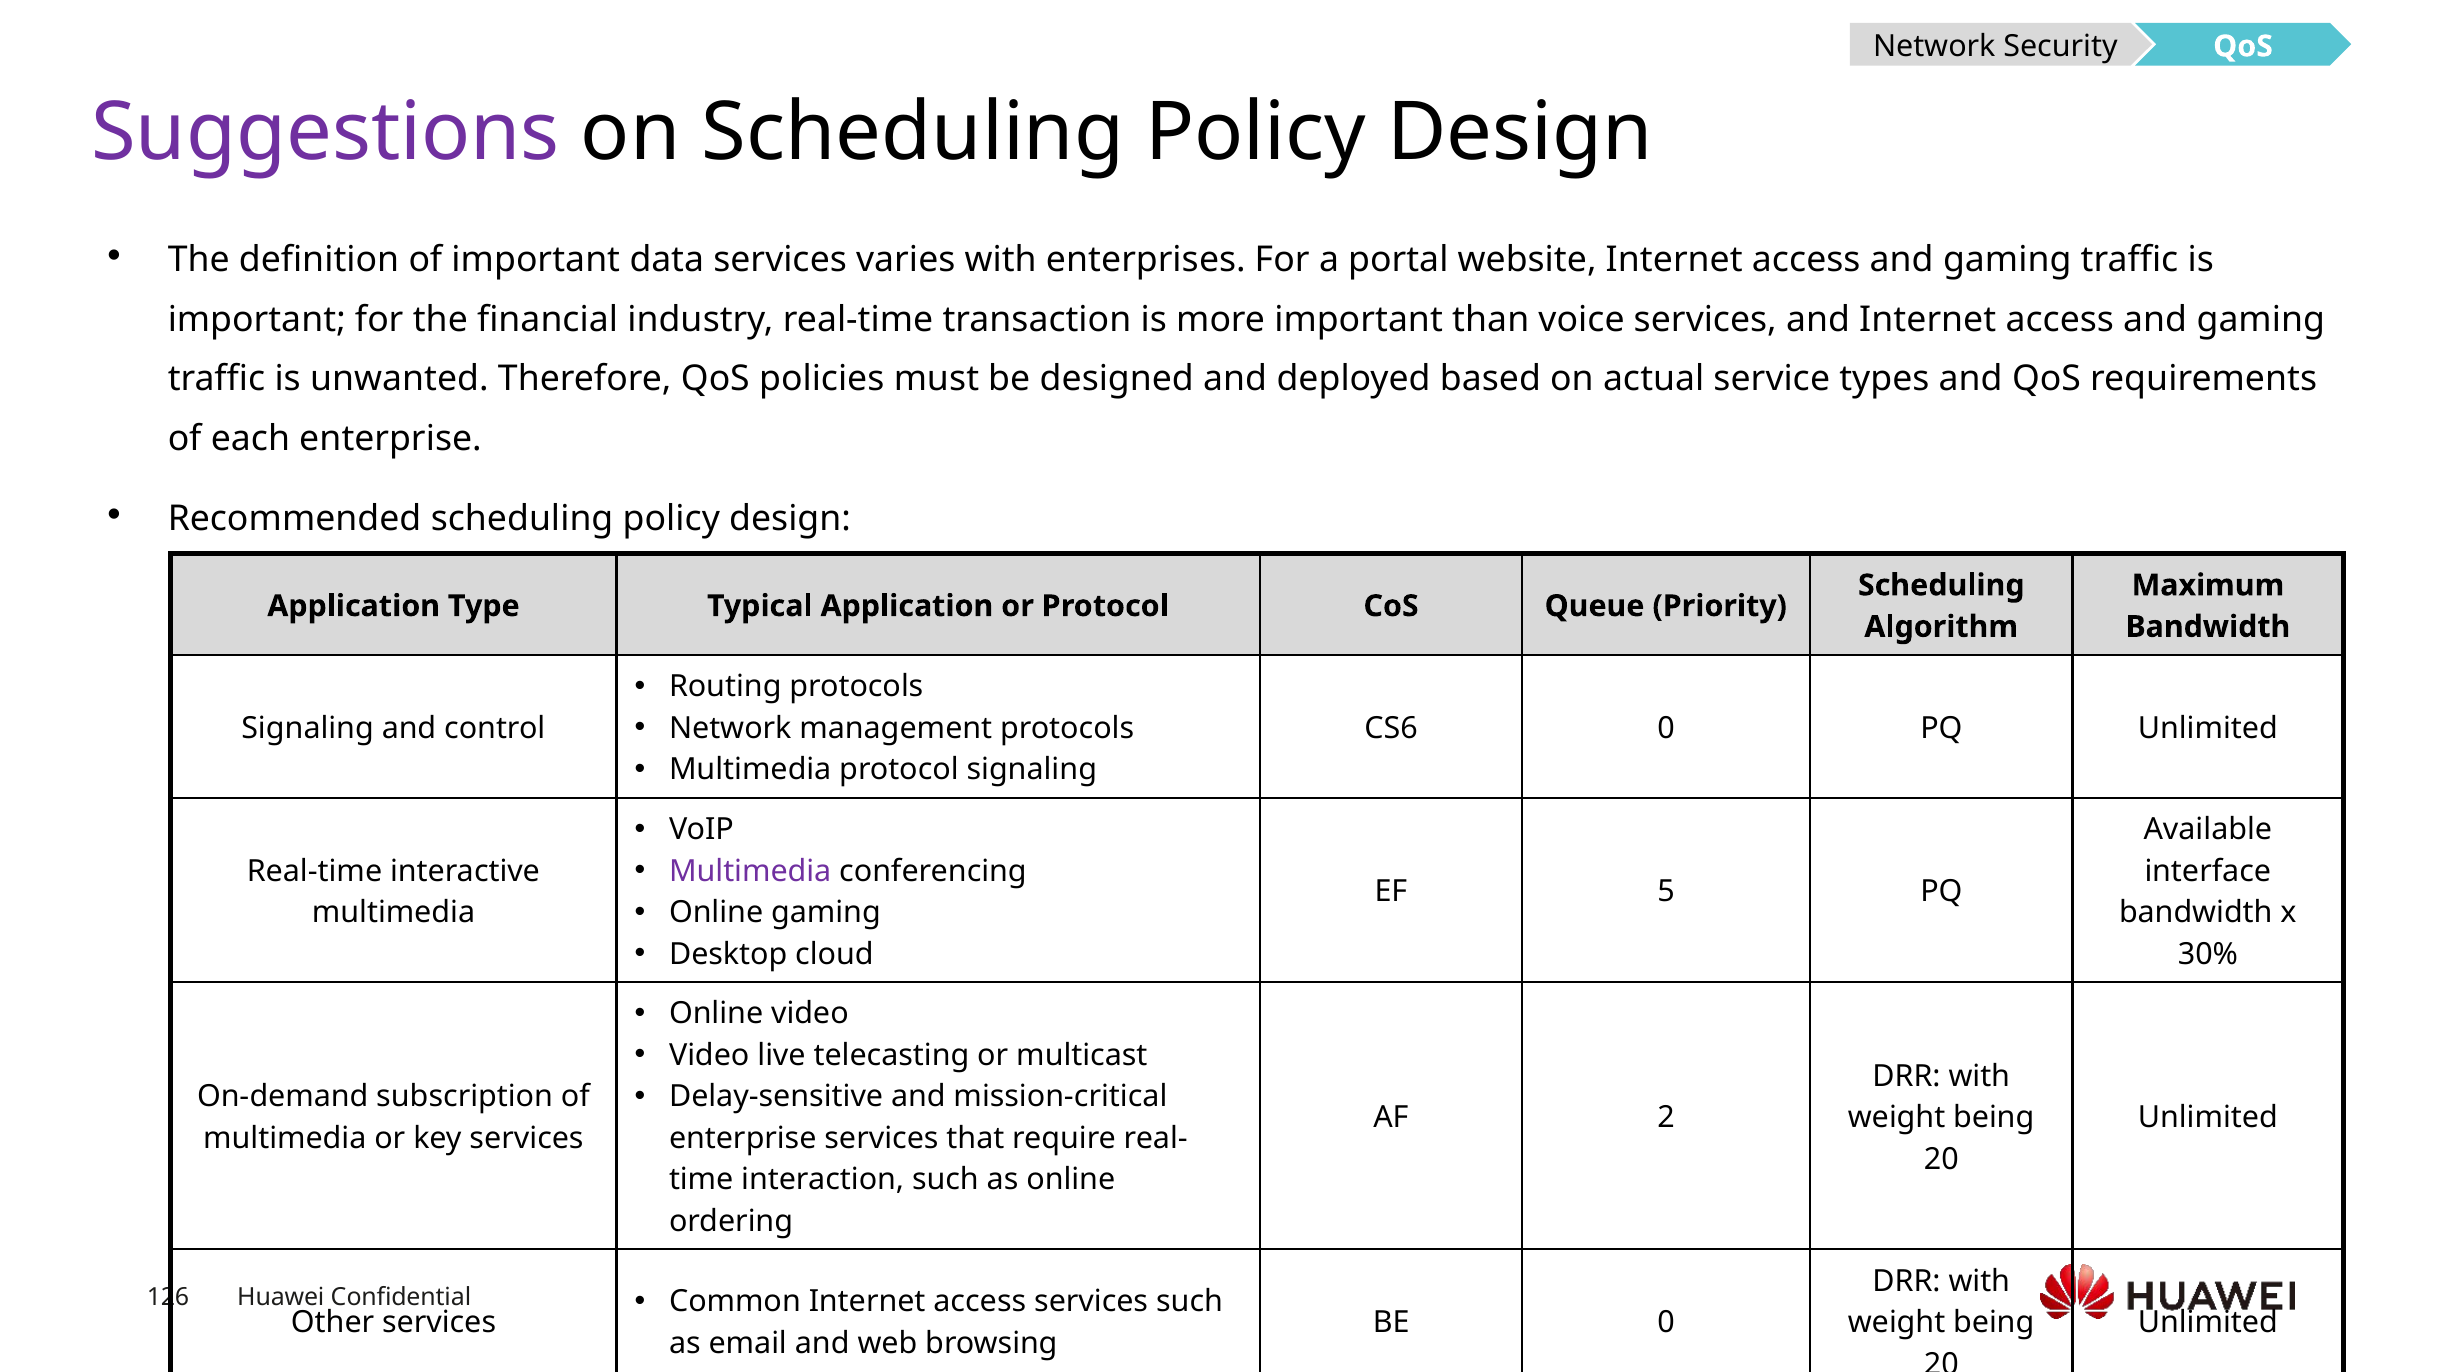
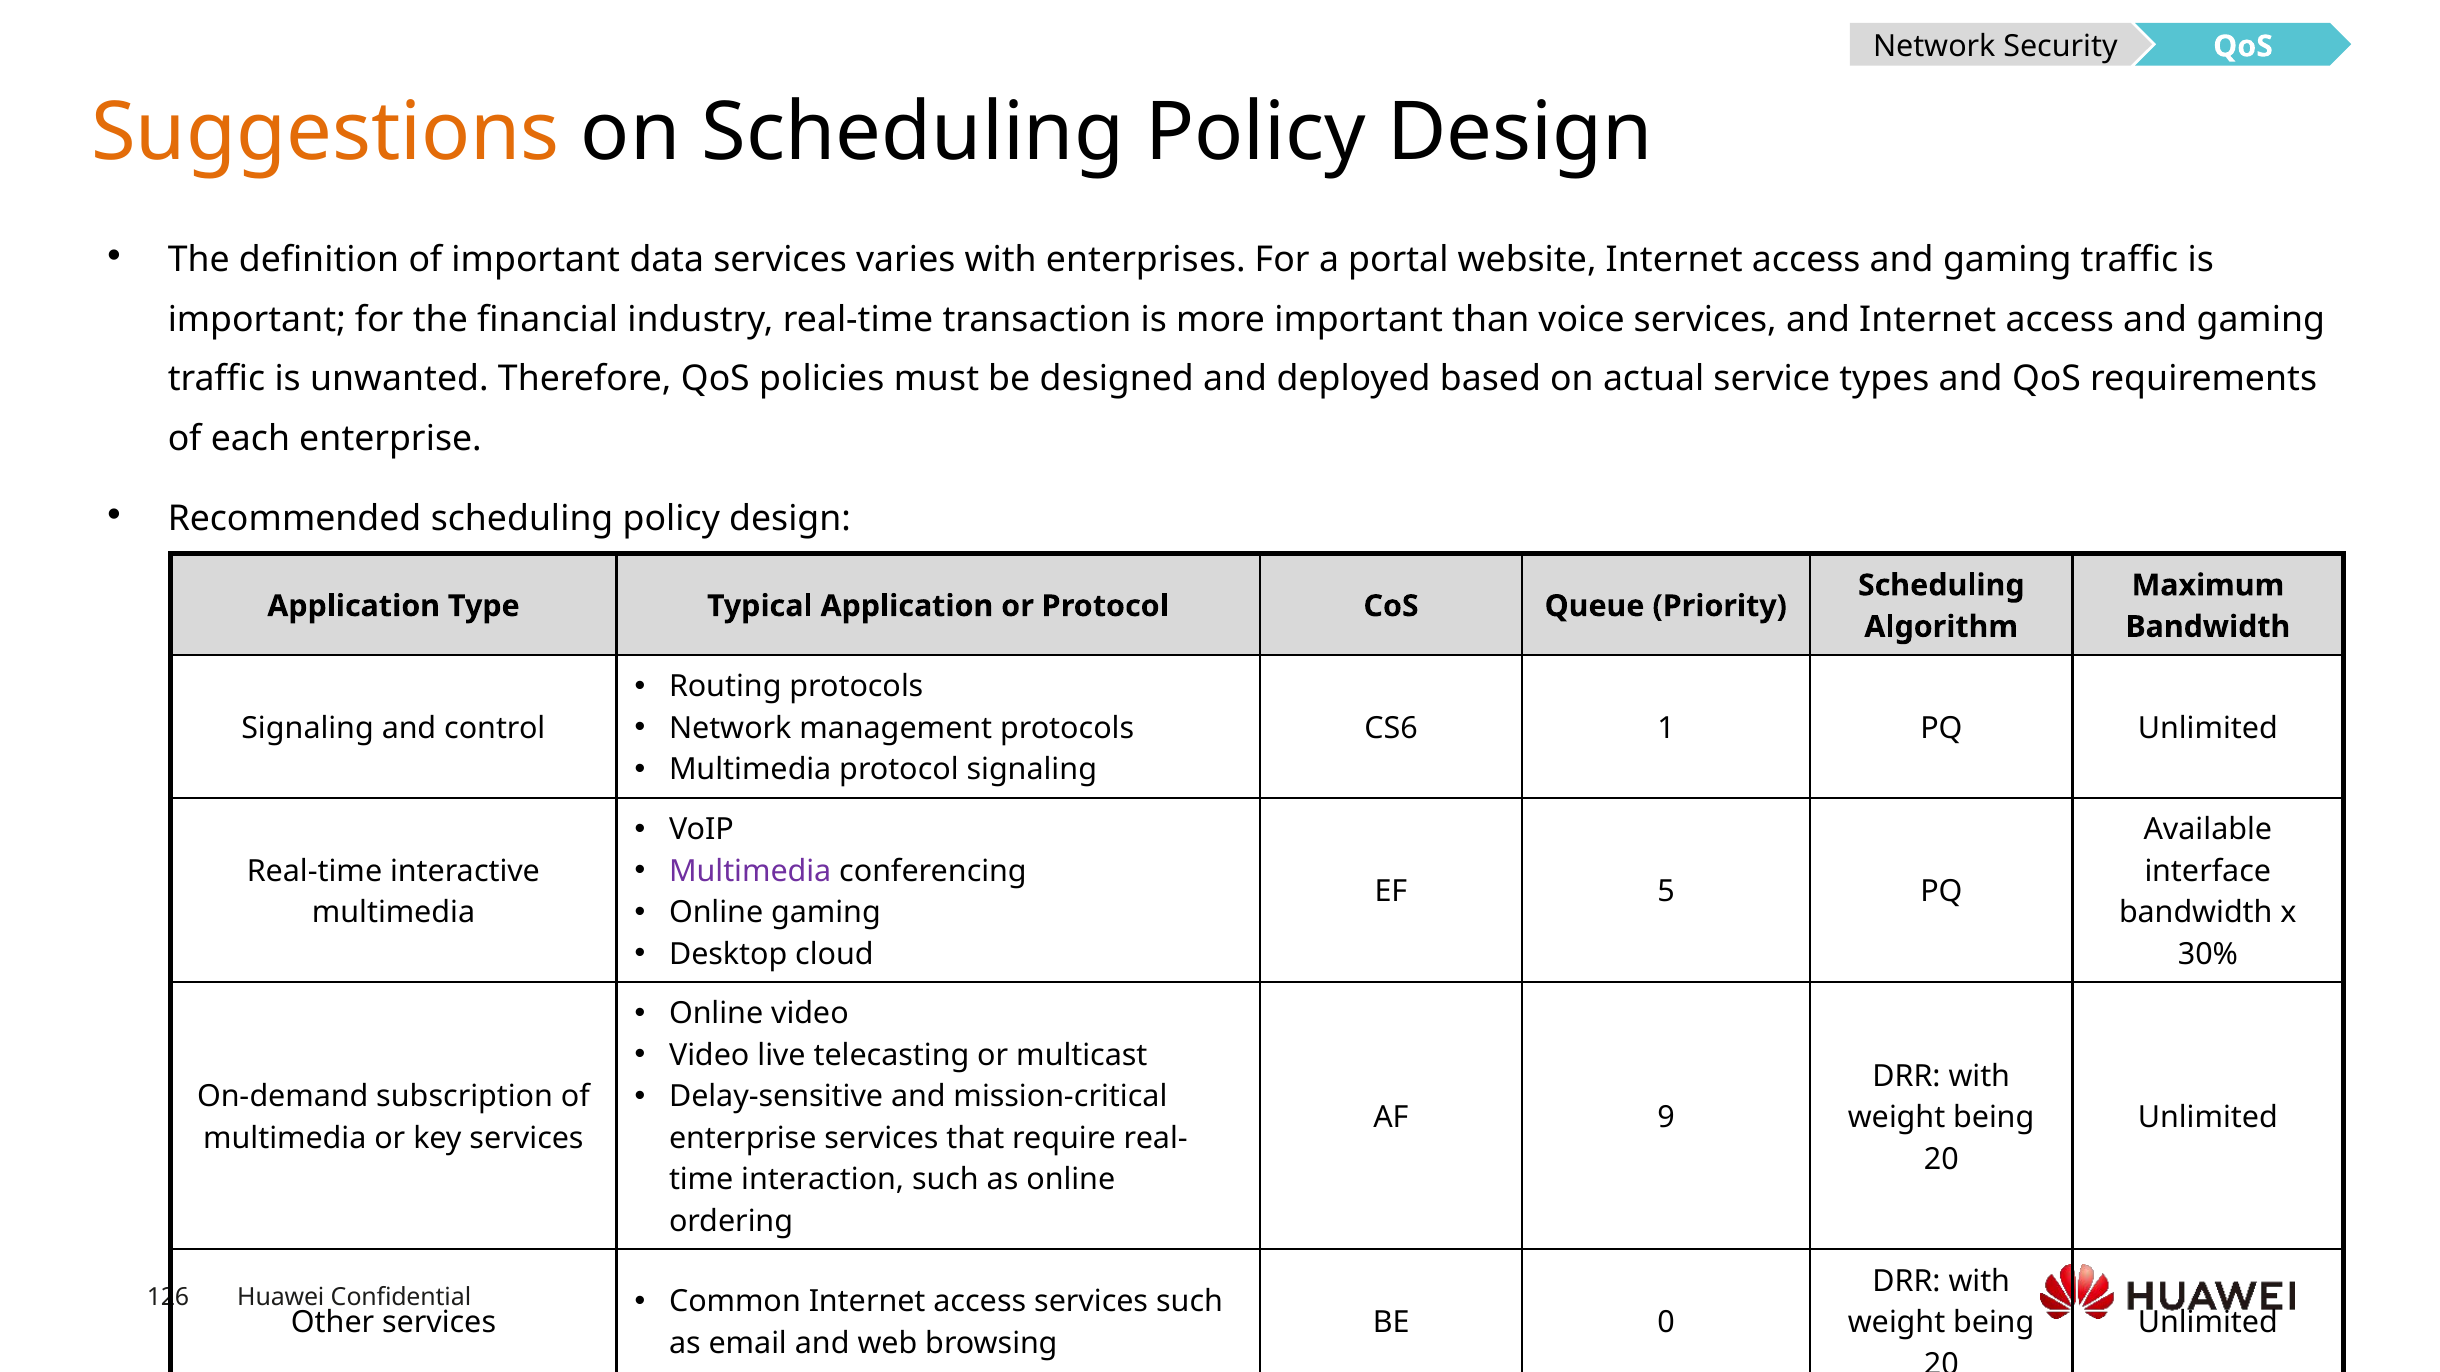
Suggestions colour: purple -> orange (326, 133)
CS6 0: 0 -> 1 (1666, 728)
2: 2 -> 9 (1666, 1118)
